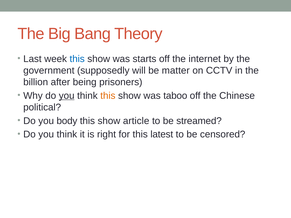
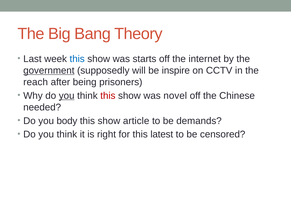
government underline: none -> present (49, 71)
matter: matter -> inspire (176, 71)
billion: billion -> reach (36, 82)
this colour: orange -> red (108, 96)
taboo: taboo -> novel (175, 96)
political: political -> needed (42, 107)
streamed: streamed -> demands (199, 121)
